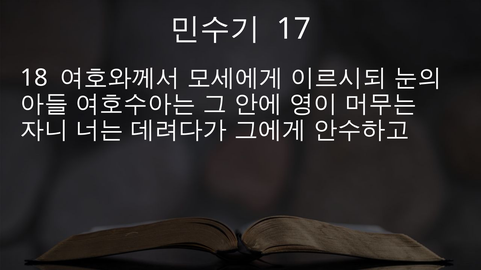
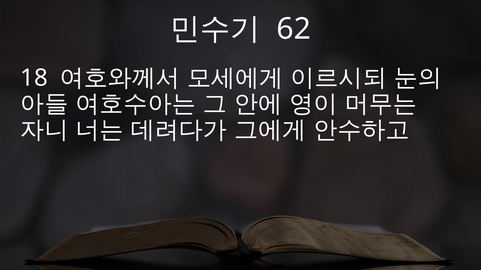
17: 17 -> 62 (294, 29)
